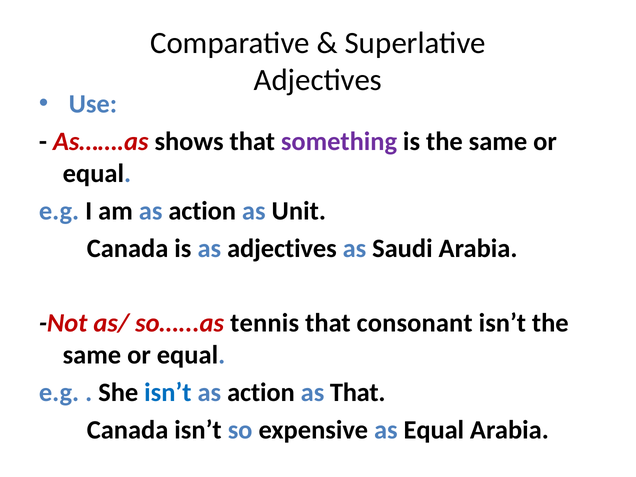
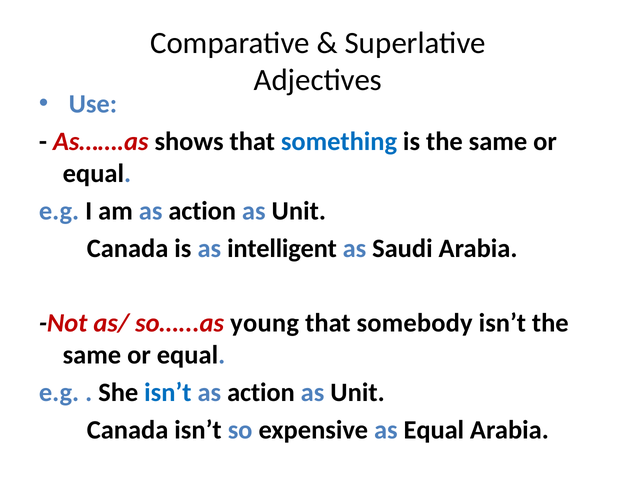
something colour: purple -> blue (339, 142)
as adjectives: adjectives -> intelligent (282, 248)
tennis: tennis -> young (265, 323)
consonant: consonant -> somebody (415, 323)
That: That -> Unit (358, 393)
